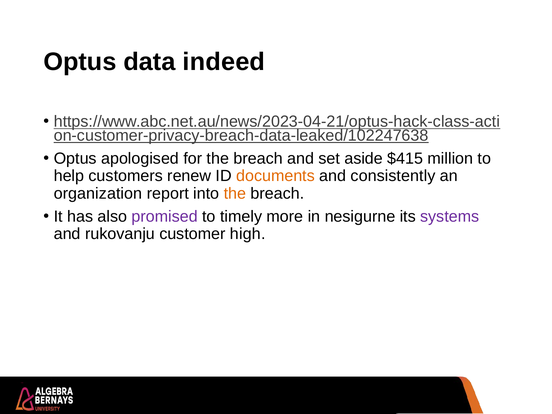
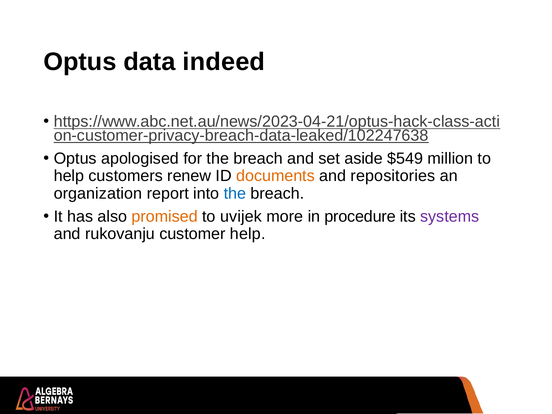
$415: $415 -> $549 (405, 159)
consistently: consistently -> repositories (393, 176)
the colour: orange -> blue (235, 193)
promised colour: purple -> orange (165, 217)
timely: timely -> uvijek (241, 217)
nesigurne: nesigurne -> procedure (360, 217)
customer high: high -> help (248, 234)
